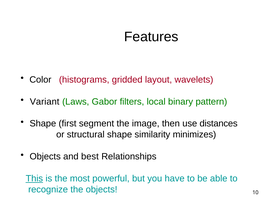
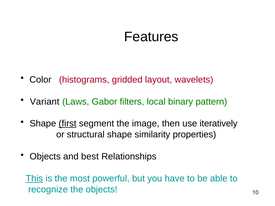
first underline: none -> present (68, 124)
distances: distances -> iteratively (219, 124)
minimizes: minimizes -> properties (194, 135)
